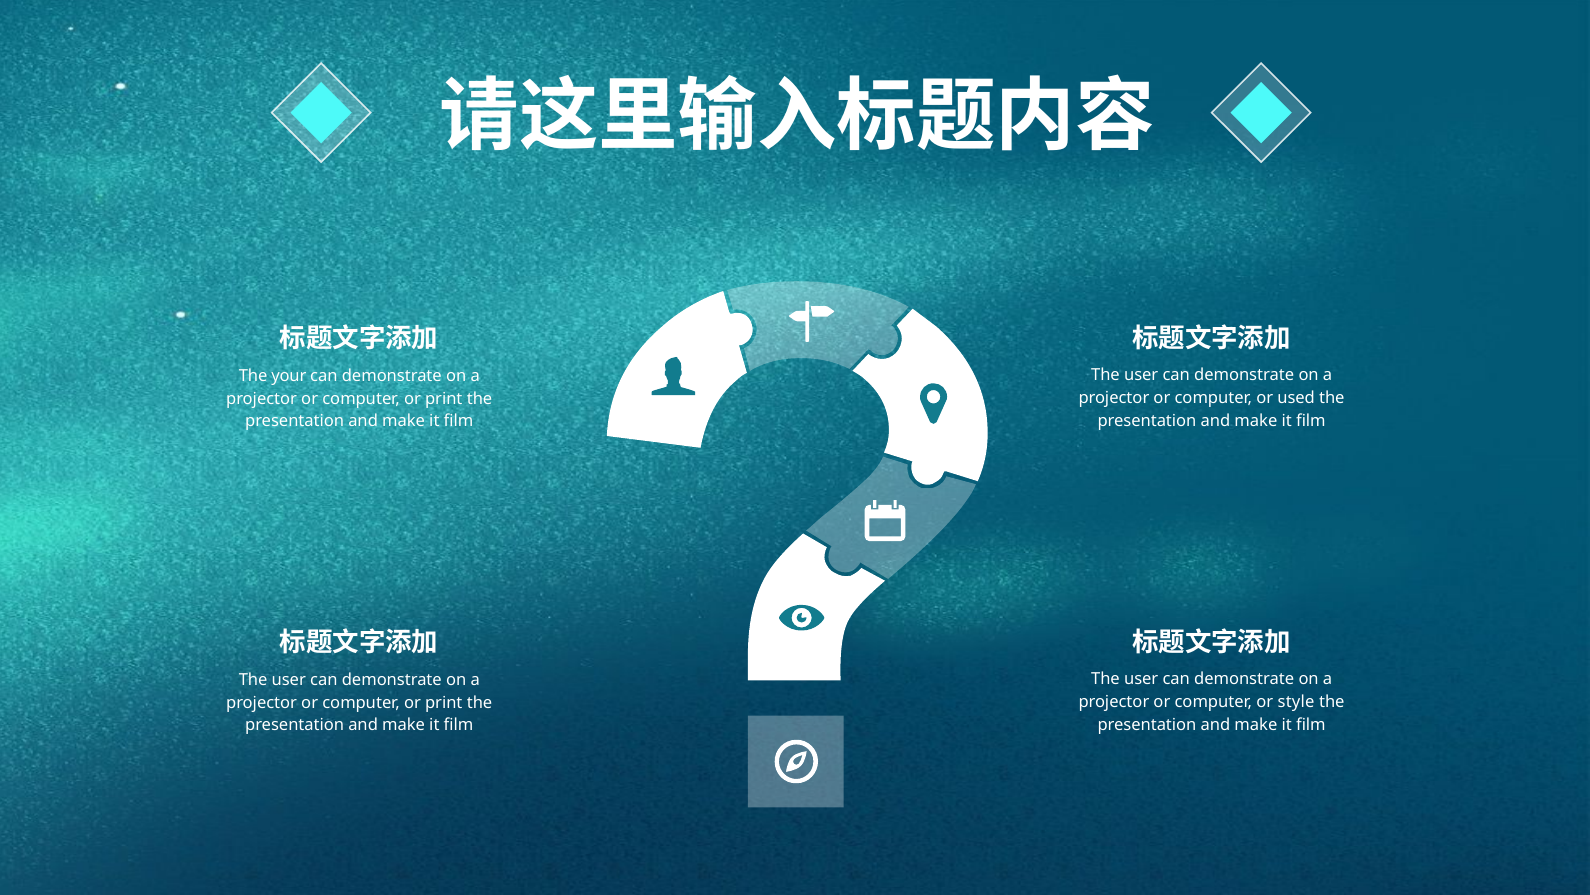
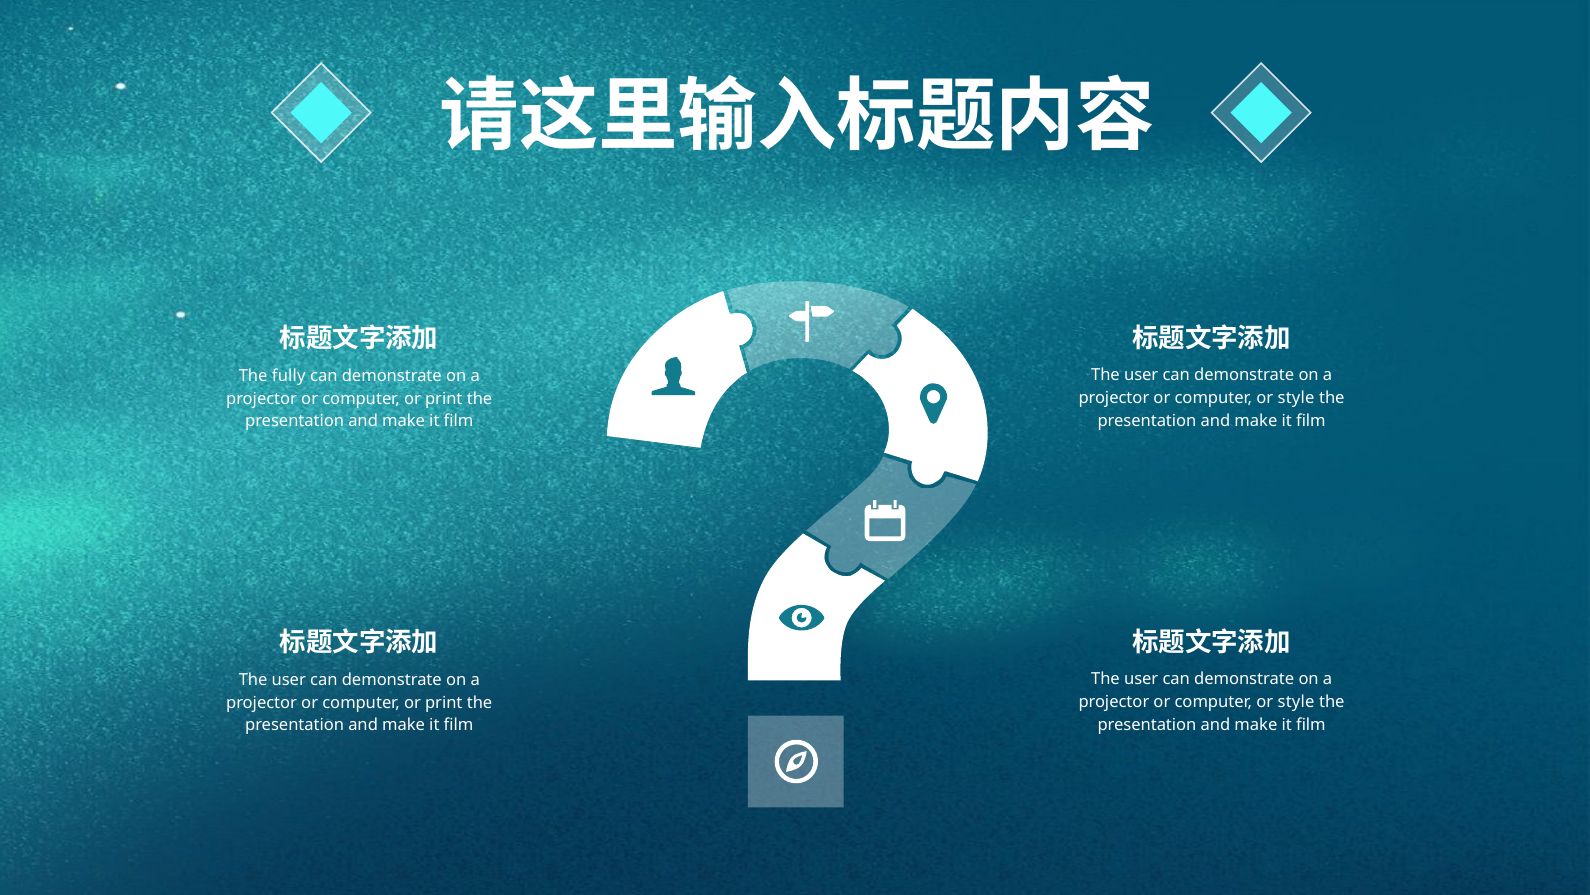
your: your -> fully (289, 376)
used: used -> style (1296, 398)
